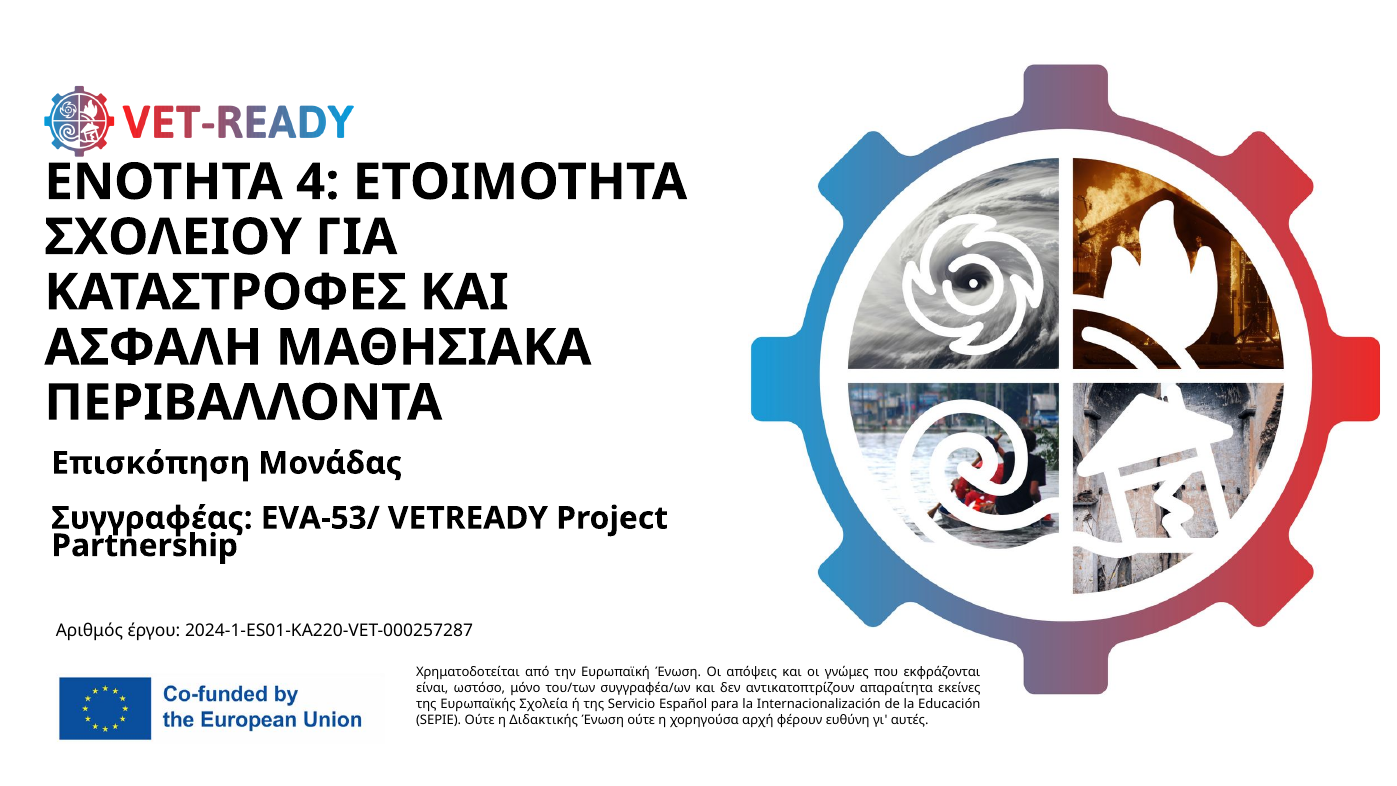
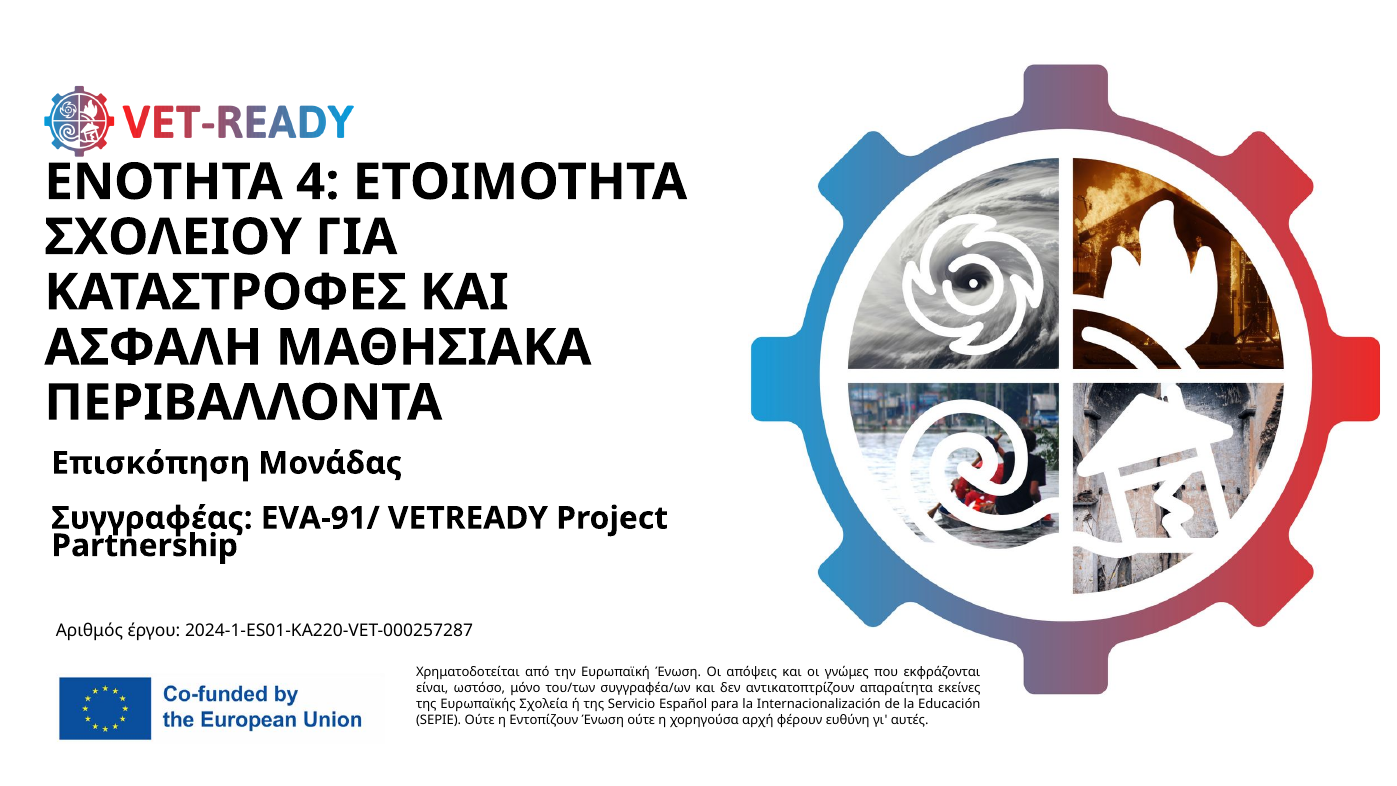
EVA-53/: EVA-53/ -> EVA-91/ (320, 518)
Διδακτικής: Διδακτικής -> Εντοπίζουν (544, 720)
